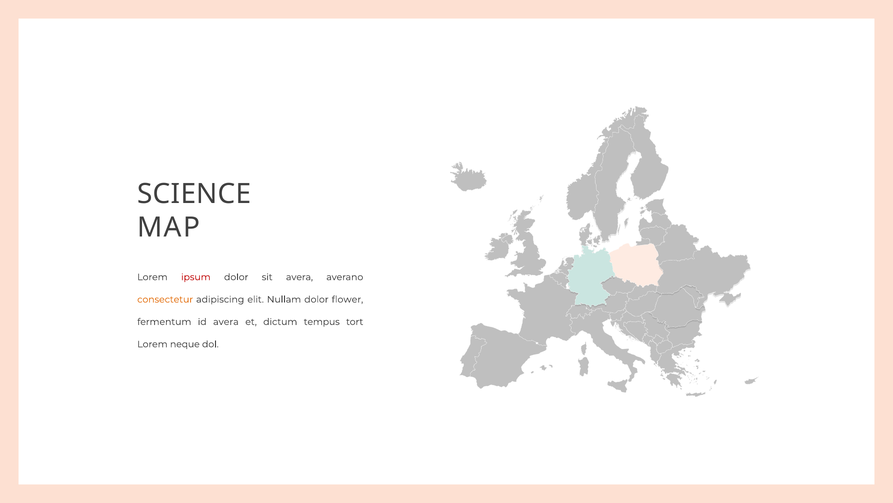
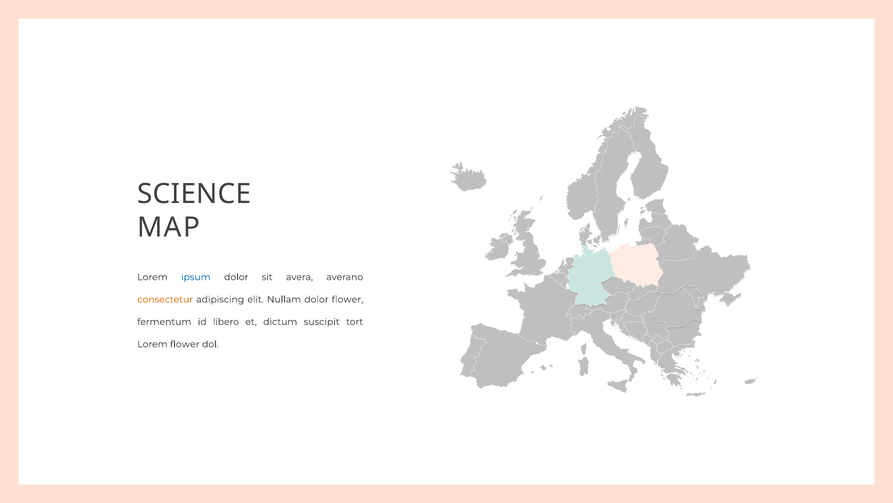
ipsum colour: red -> blue (196, 277)
id avera: avera -> libero (226, 321)
tempus: tempus -> suscipit (322, 321)
Lorem neque: neque -> flower (185, 344)
